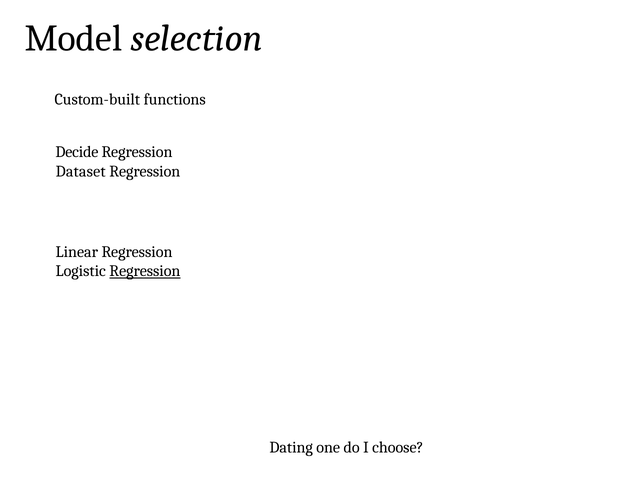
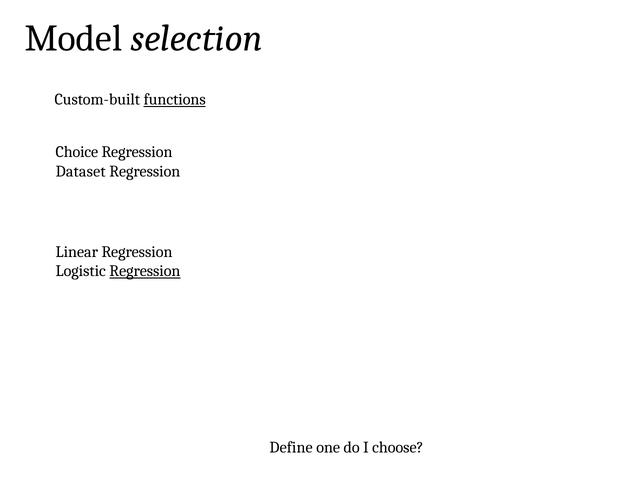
functions underline: none -> present (175, 100)
Decide: Decide -> Choice (77, 152)
Dating: Dating -> Define (291, 447)
